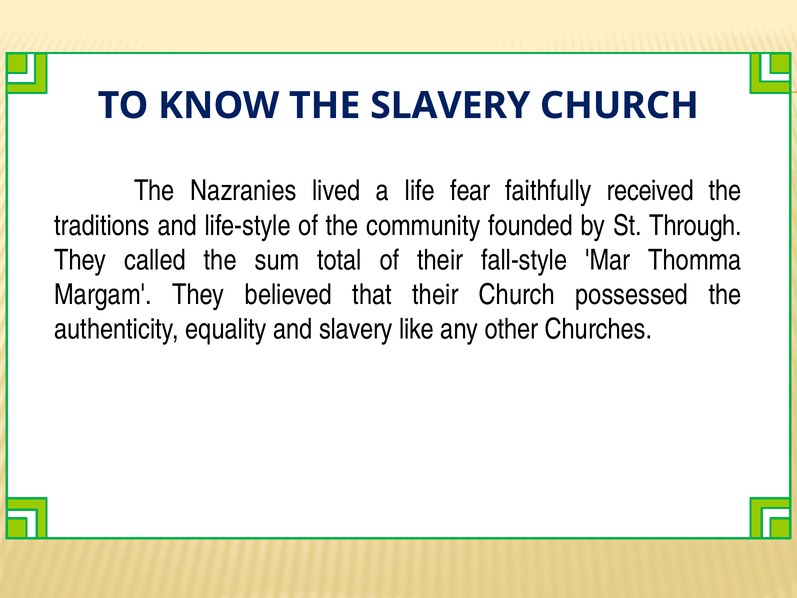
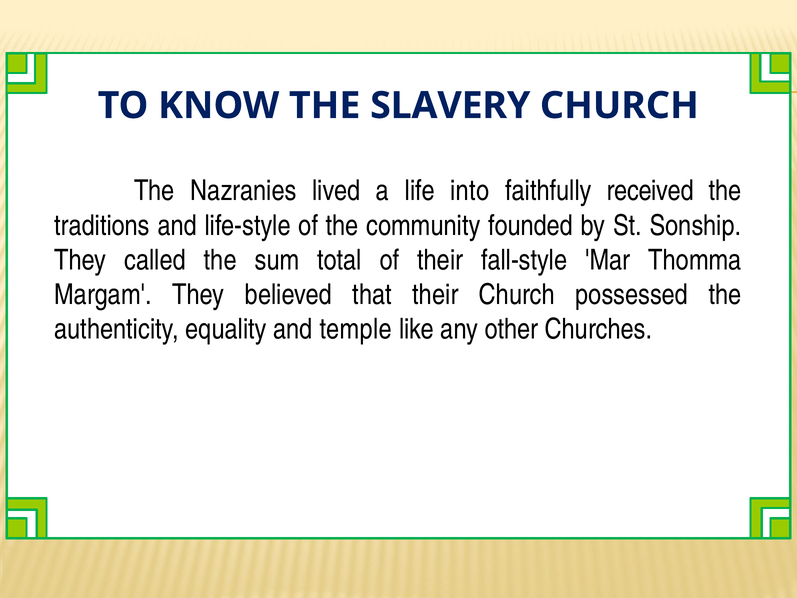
fear: fear -> into (470, 191)
Through: Through -> Sonship (695, 225)
and slavery: slavery -> temple (356, 329)
